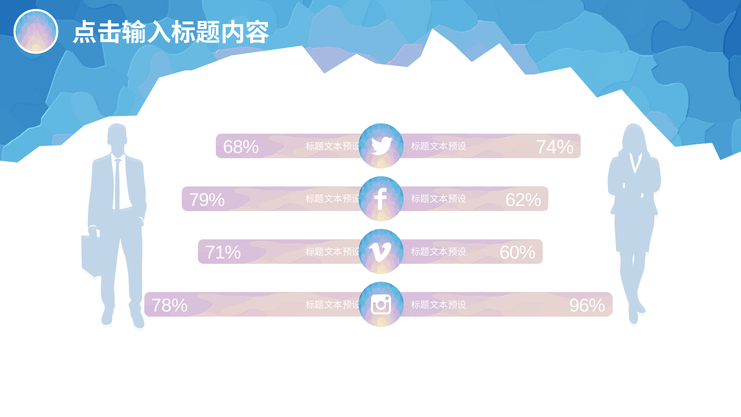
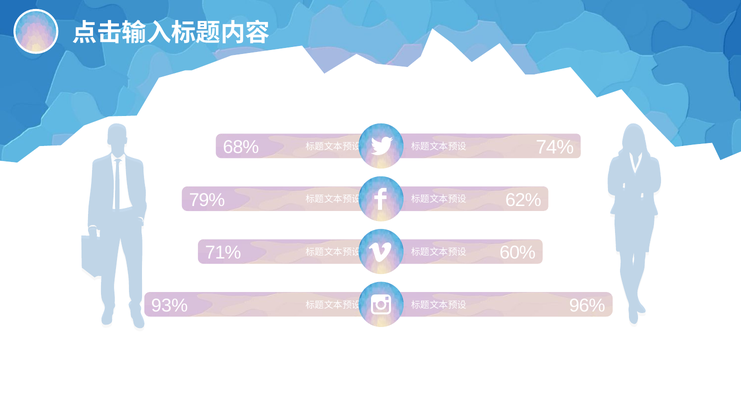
78%: 78% -> 93% (170, 305)
